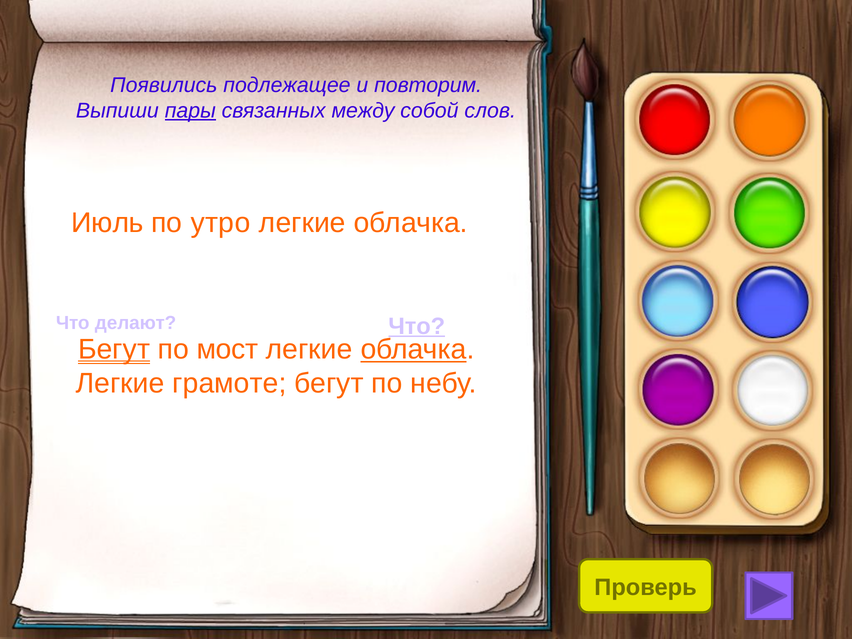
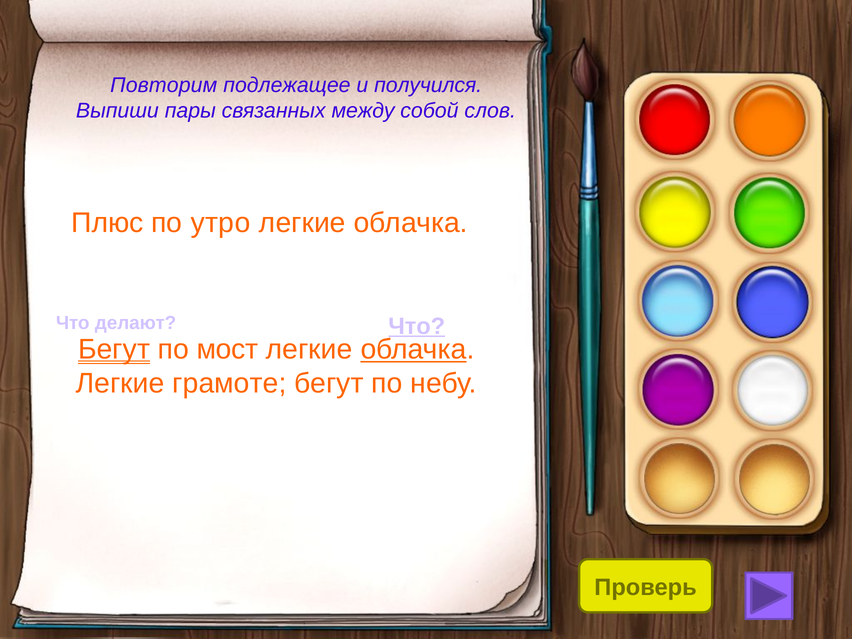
Появились: Появились -> Повторим (164, 85)
повторим: повторим -> получился (428, 85)
пары underline: present -> none (190, 111)
Июль: Июль -> Плюс (107, 223)
